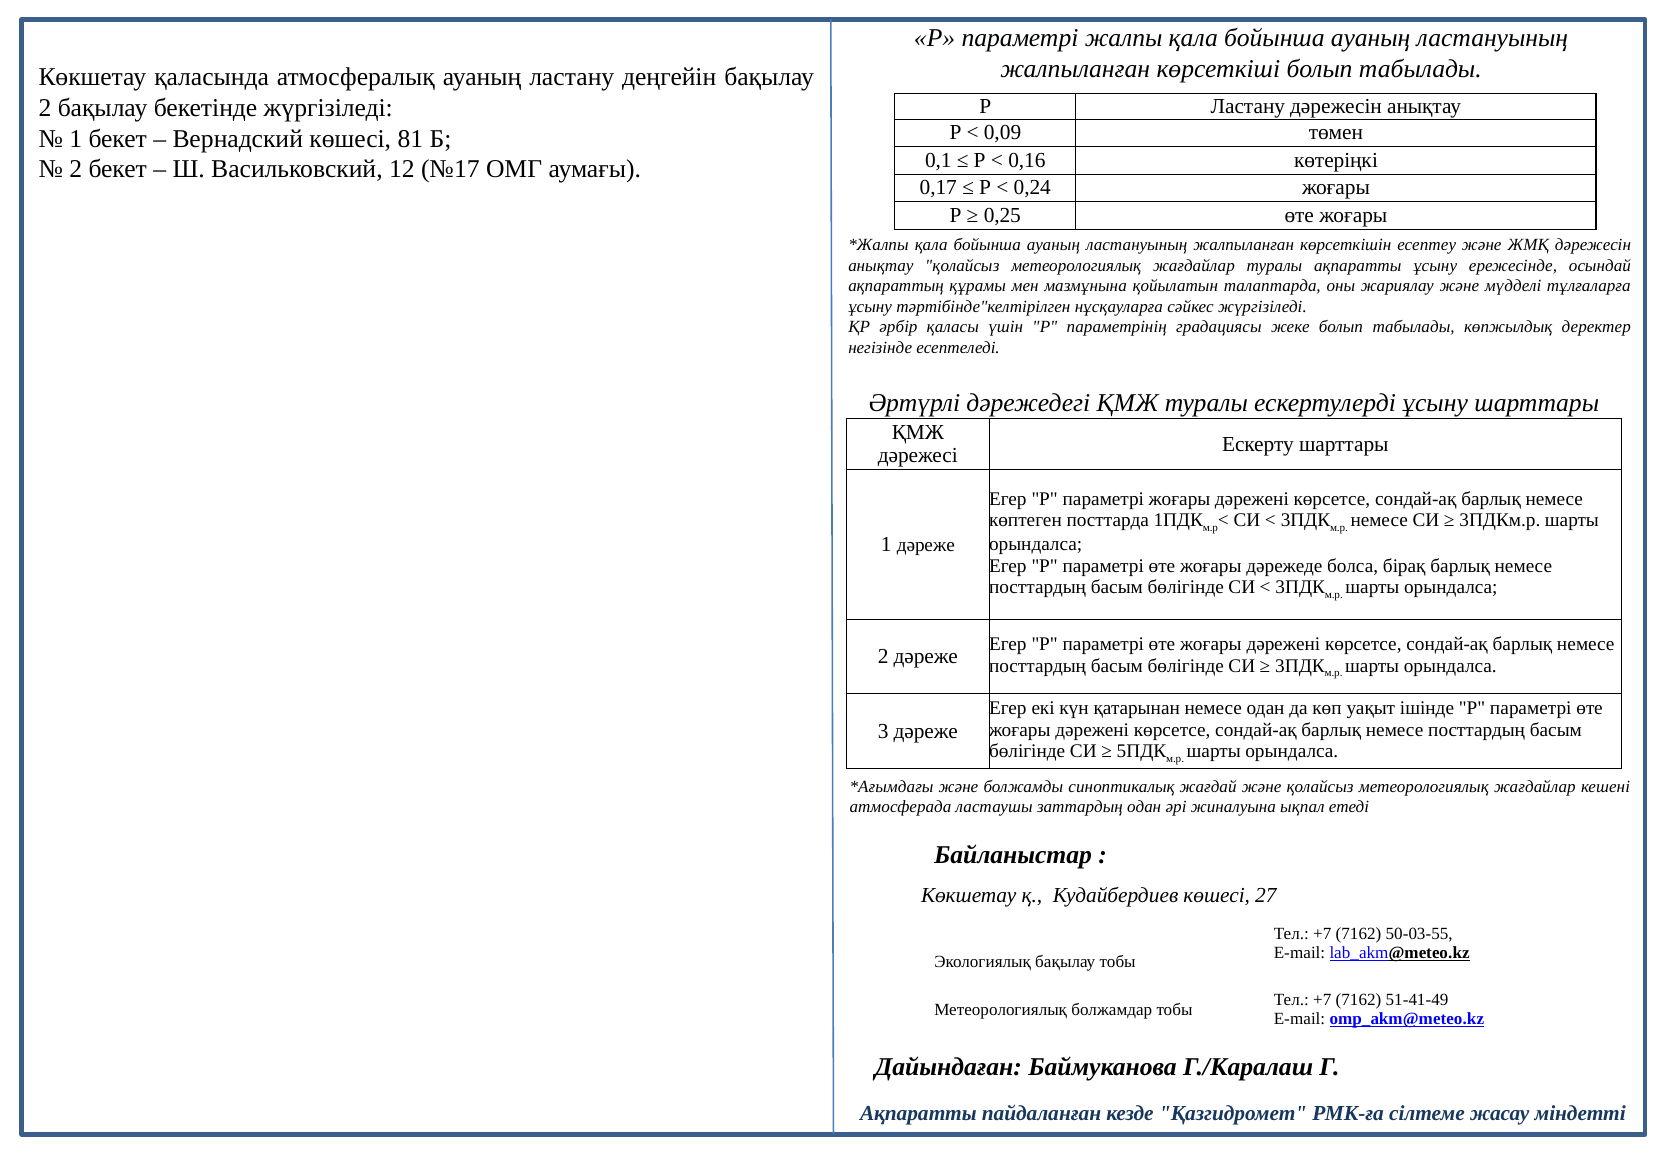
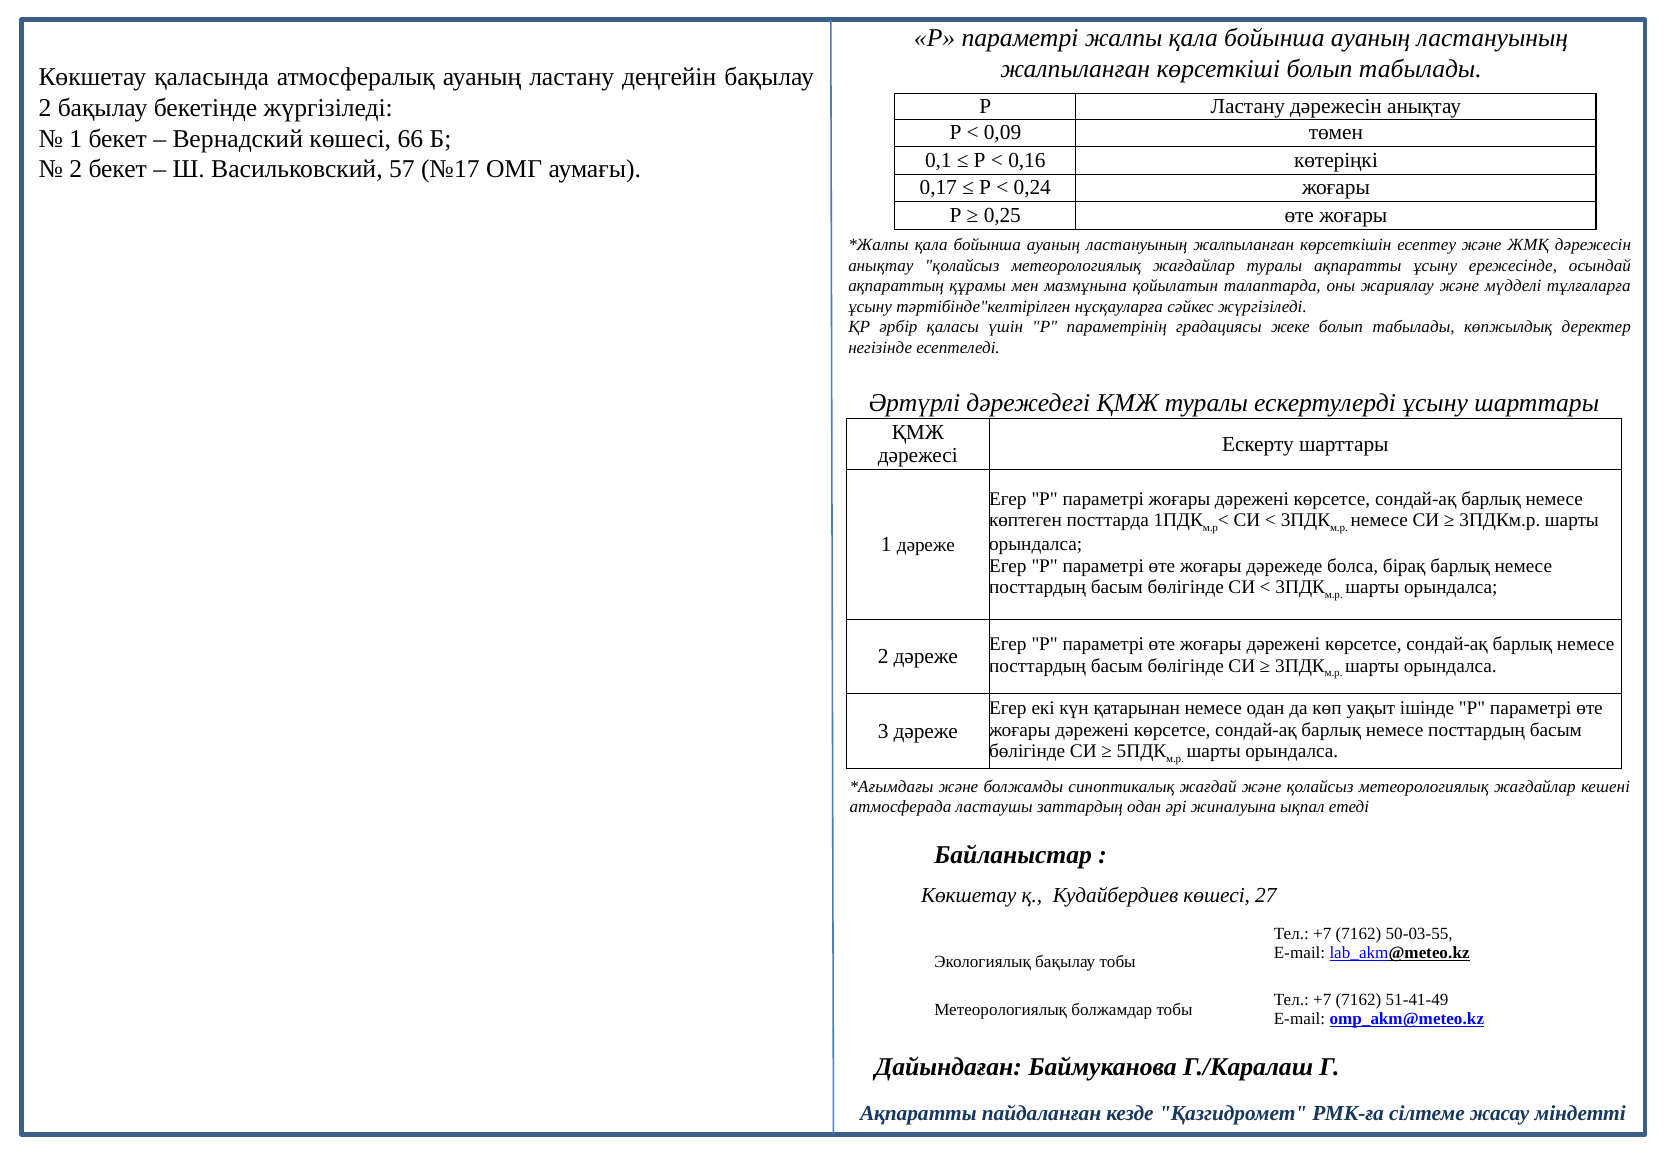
81: 81 -> 66 (410, 139)
12: 12 -> 57 (402, 169)
